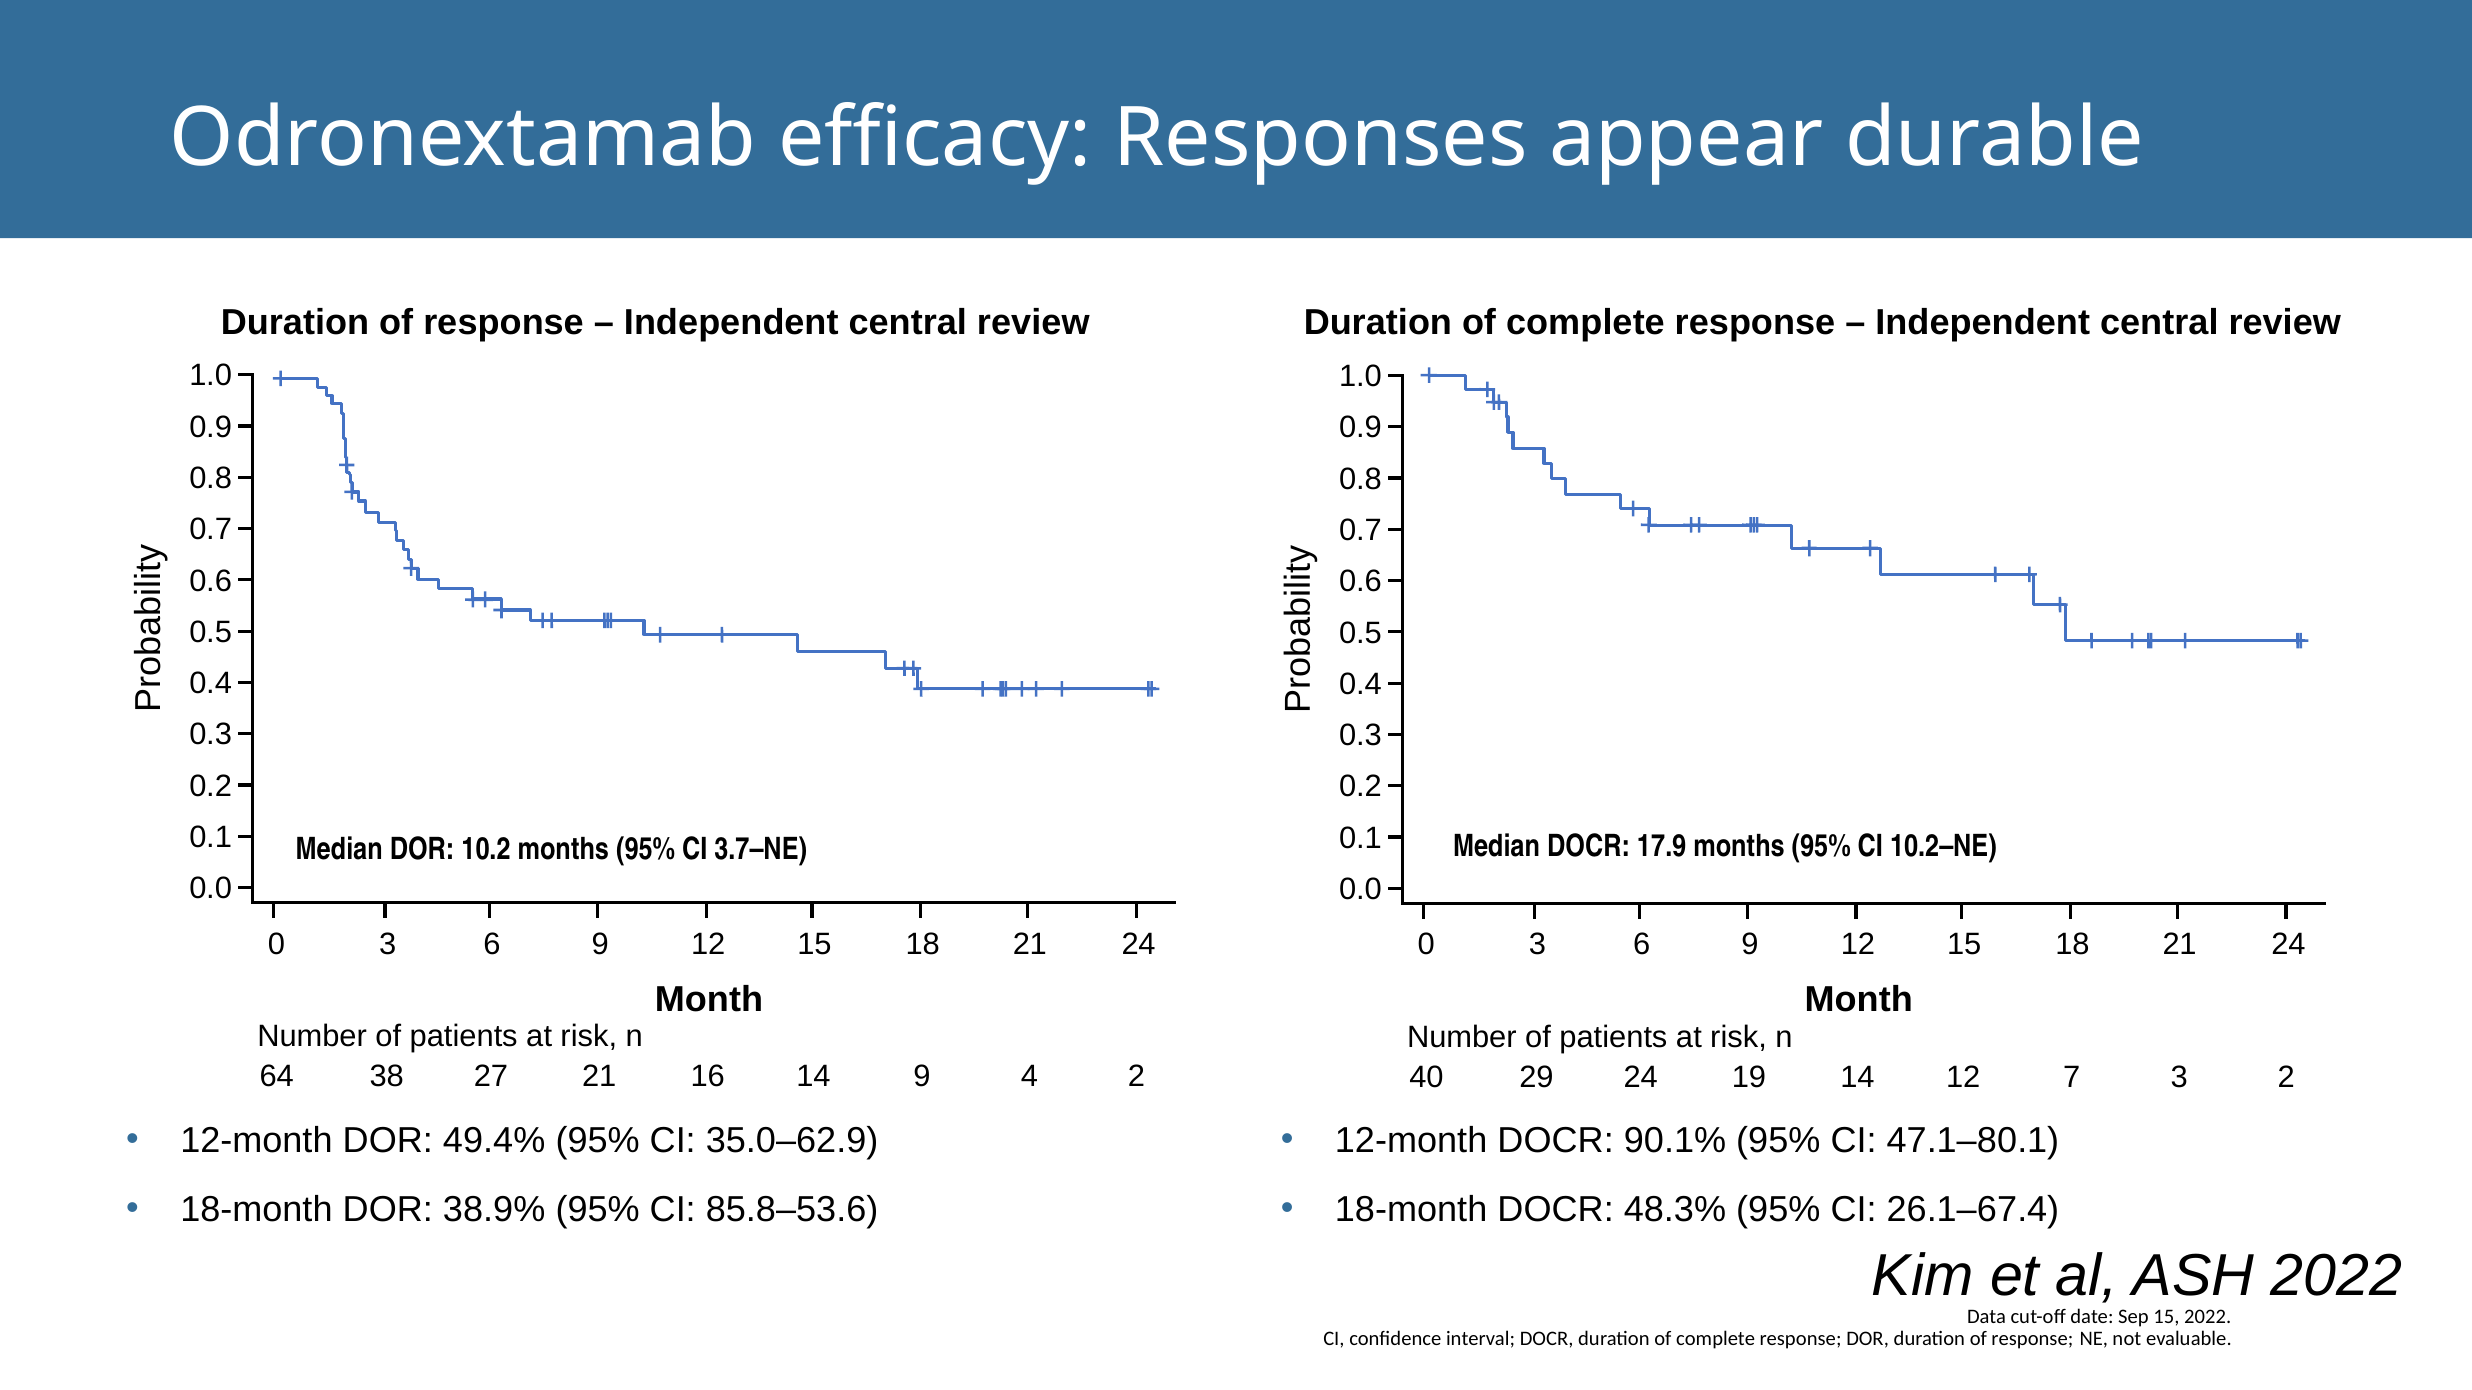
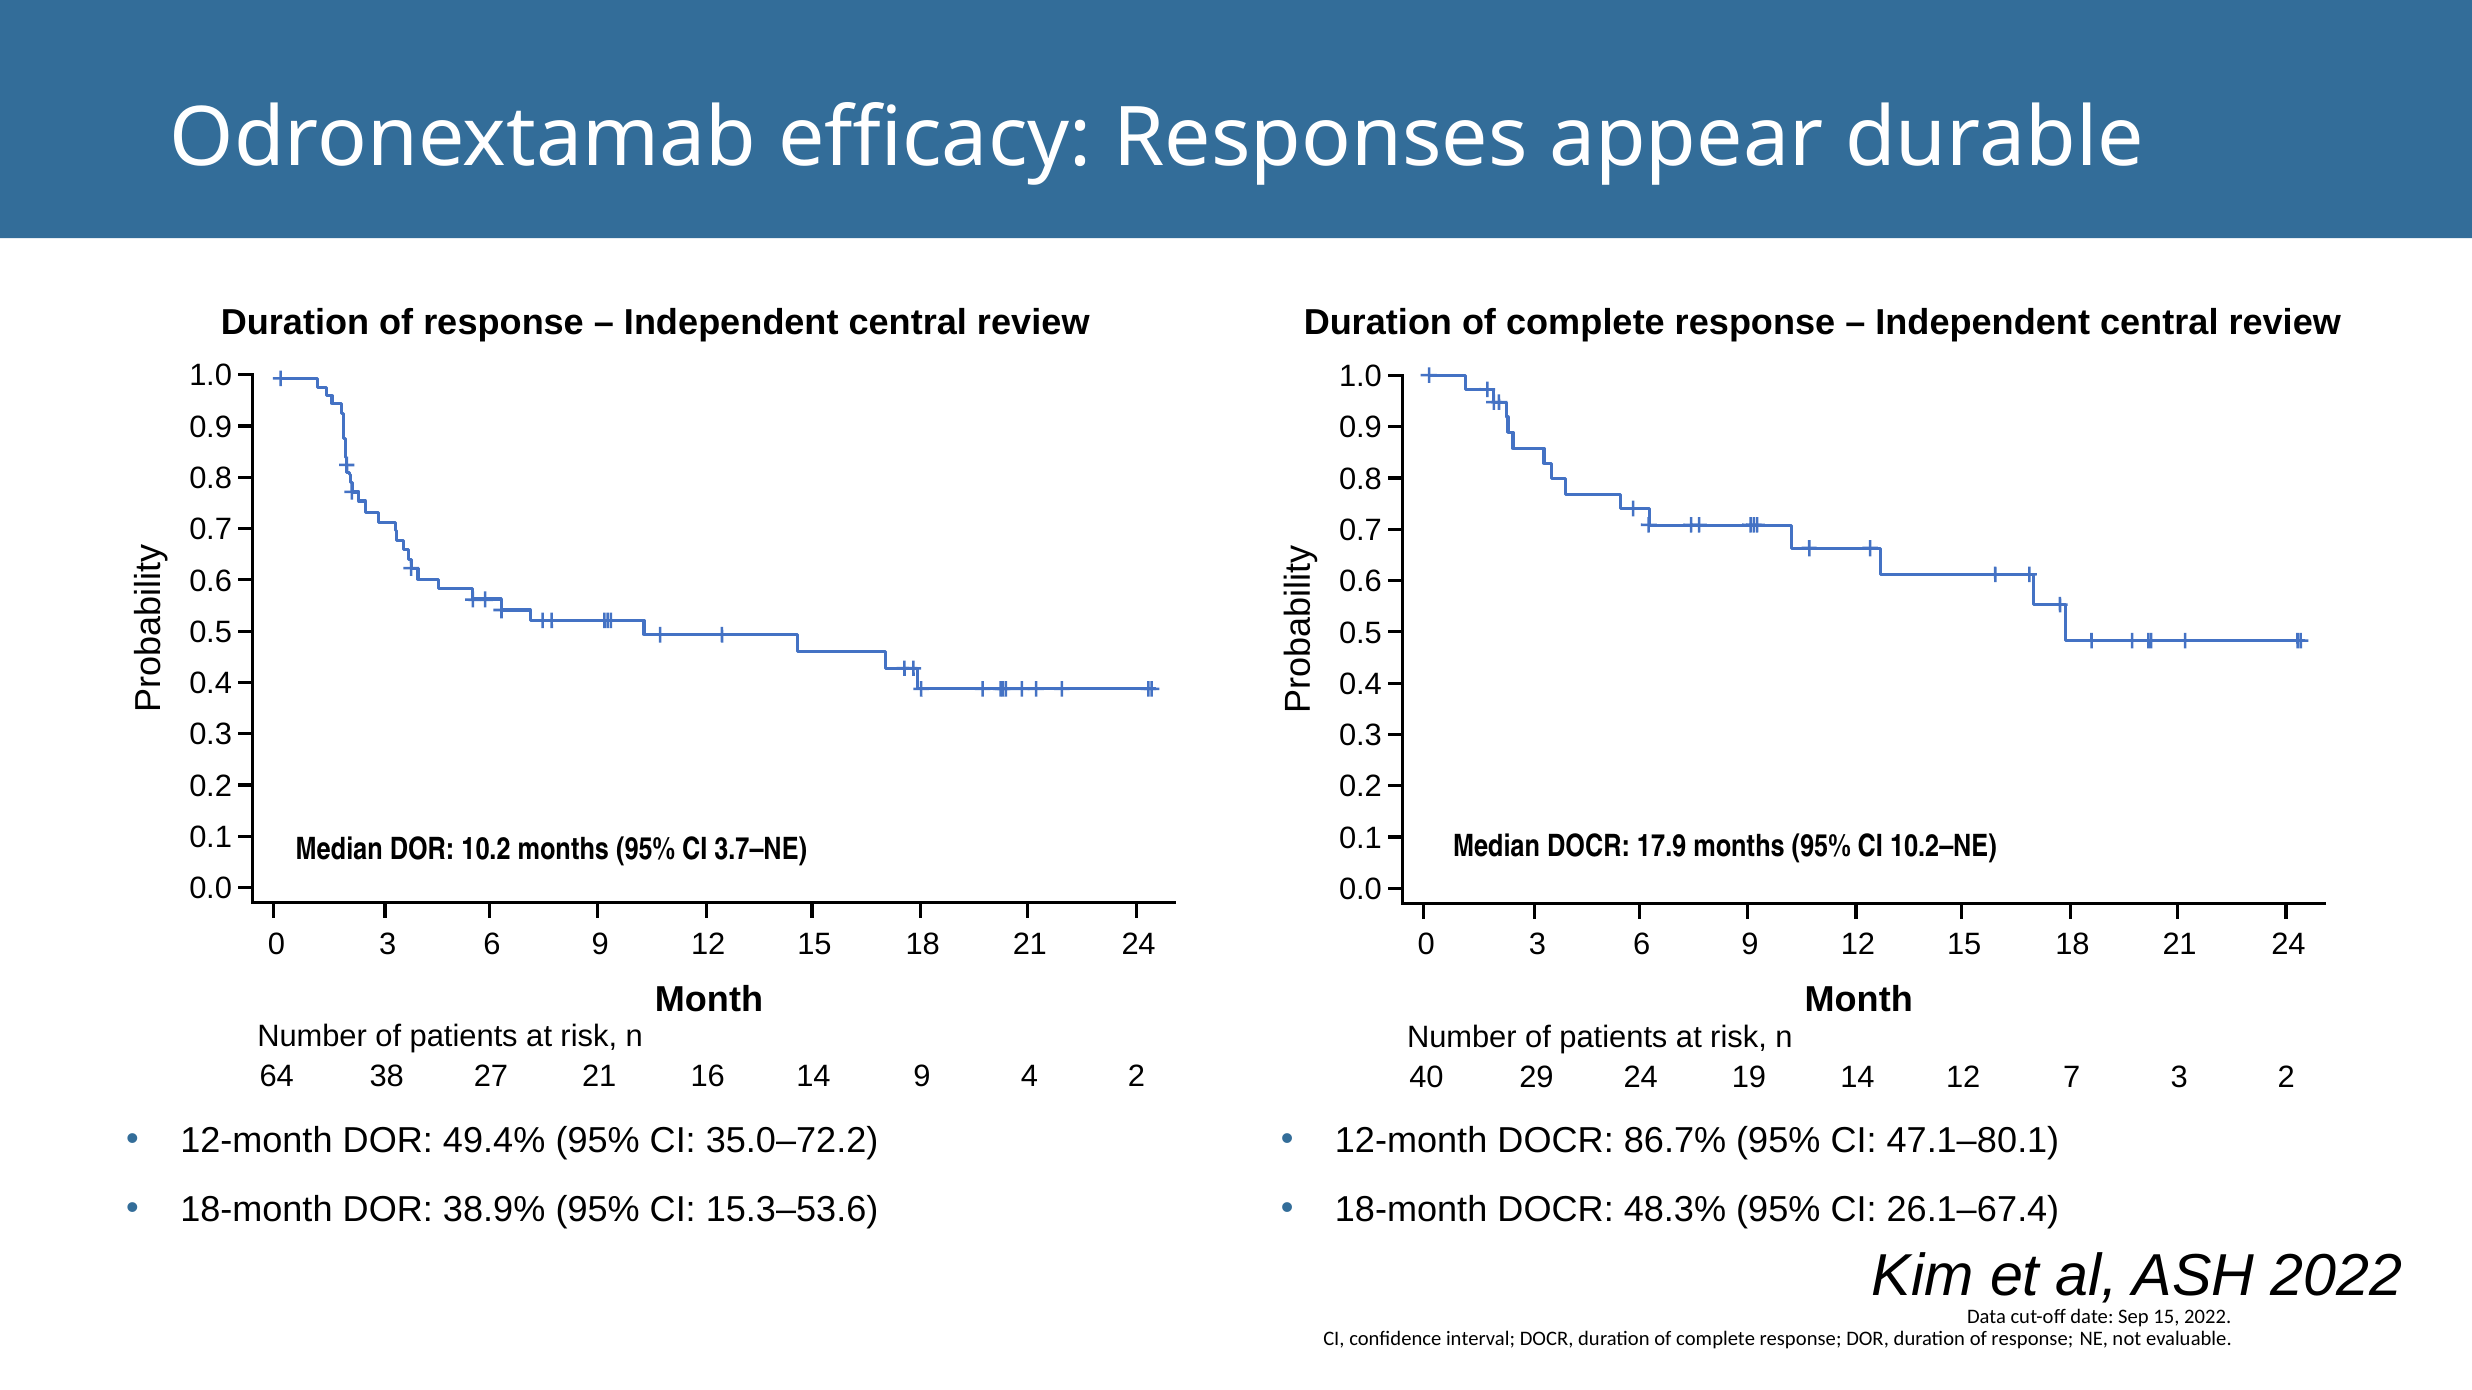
35.0–62.9: 35.0–62.9 -> 35.0–72.2 (792, 1141)
90.1%: 90.1% -> 86.7% (1675, 1141)
85.8–53.6: 85.8–53.6 -> 15.3–53.6 (792, 1210)
